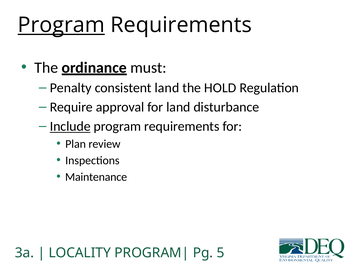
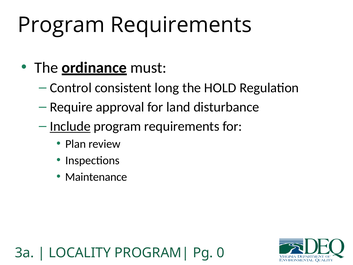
Program underline: present -> none (61, 25)
Penalty: Penalty -> Control (71, 88)
consistent land: land -> long (167, 88)
5: 5 -> 0 (221, 253)
